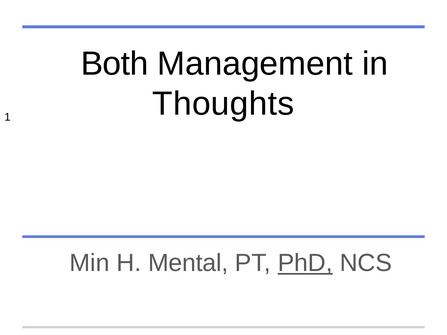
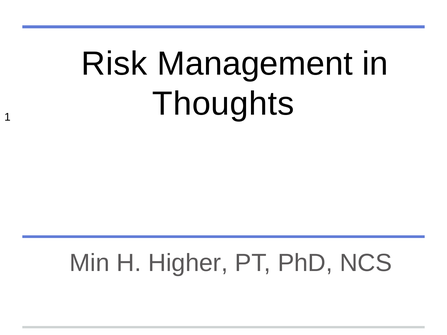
Both: Both -> Risk (114, 64)
Mental: Mental -> Higher (188, 263)
PhD underline: present -> none (305, 263)
